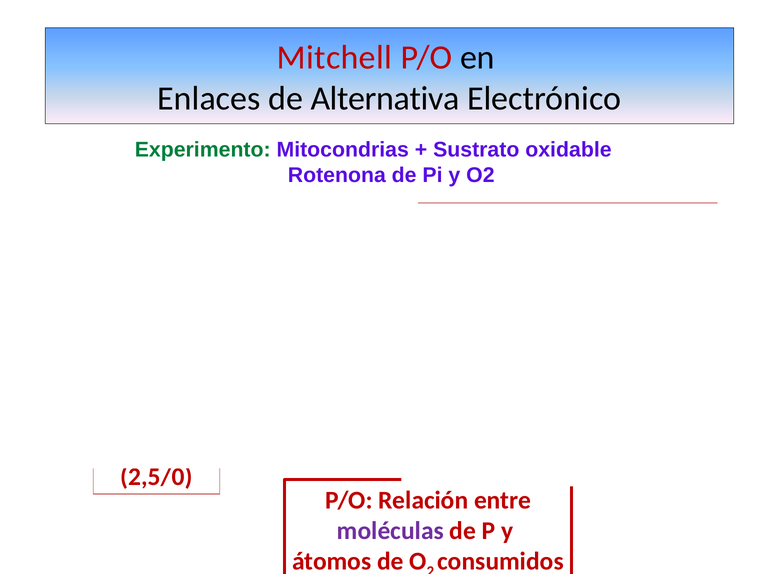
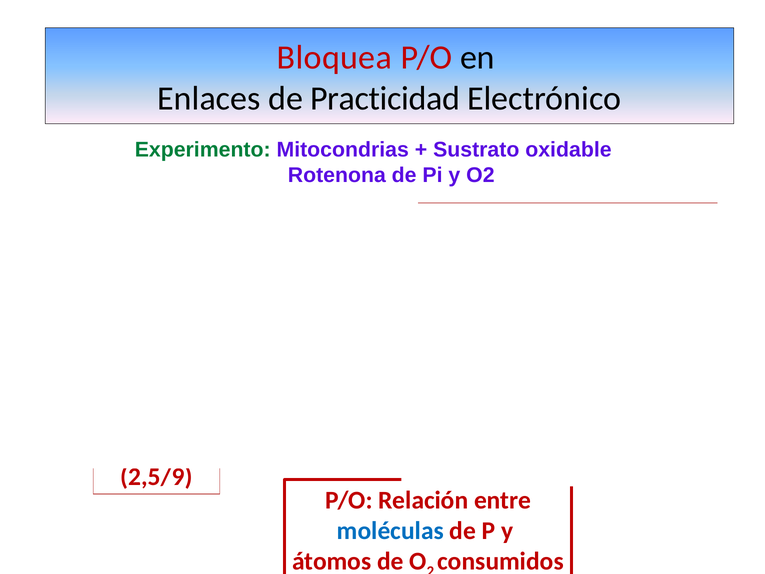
Mitchell: Mitchell -> Bloquea (334, 58)
Alternativa: Alternativa -> Practicidad (385, 98)
2,5/0: 2,5/0 -> 2,5/9 (156, 476)
moléculas colour: purple -> blue (390, 531)
